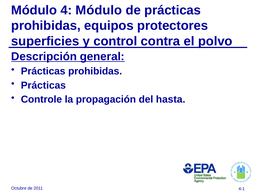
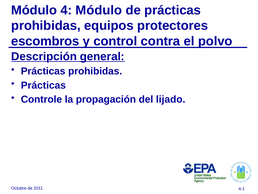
superficies: superficies -> escombros (45, 41)
hasta: hasta -> lijado (171, 99)
